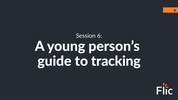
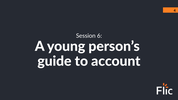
tracking: tracking -> account (116, 61)
